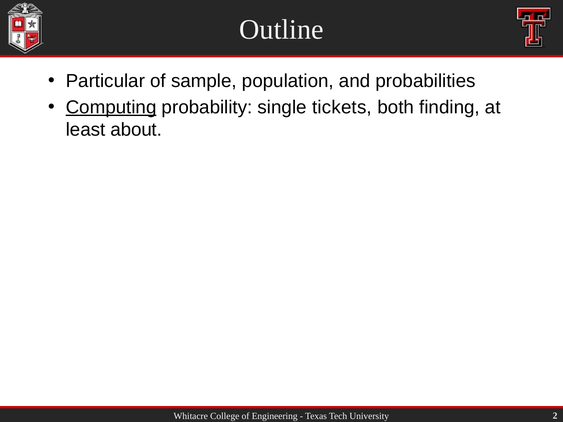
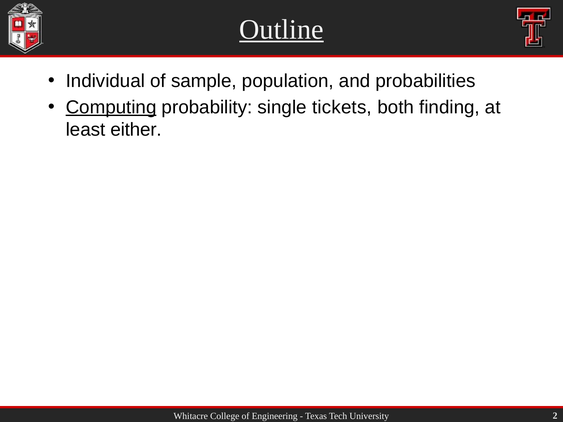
Outline underline: none -> present (281, 29)
Particular: Particular -> Individual (105, 81)
about: about -> either (136, 130)
